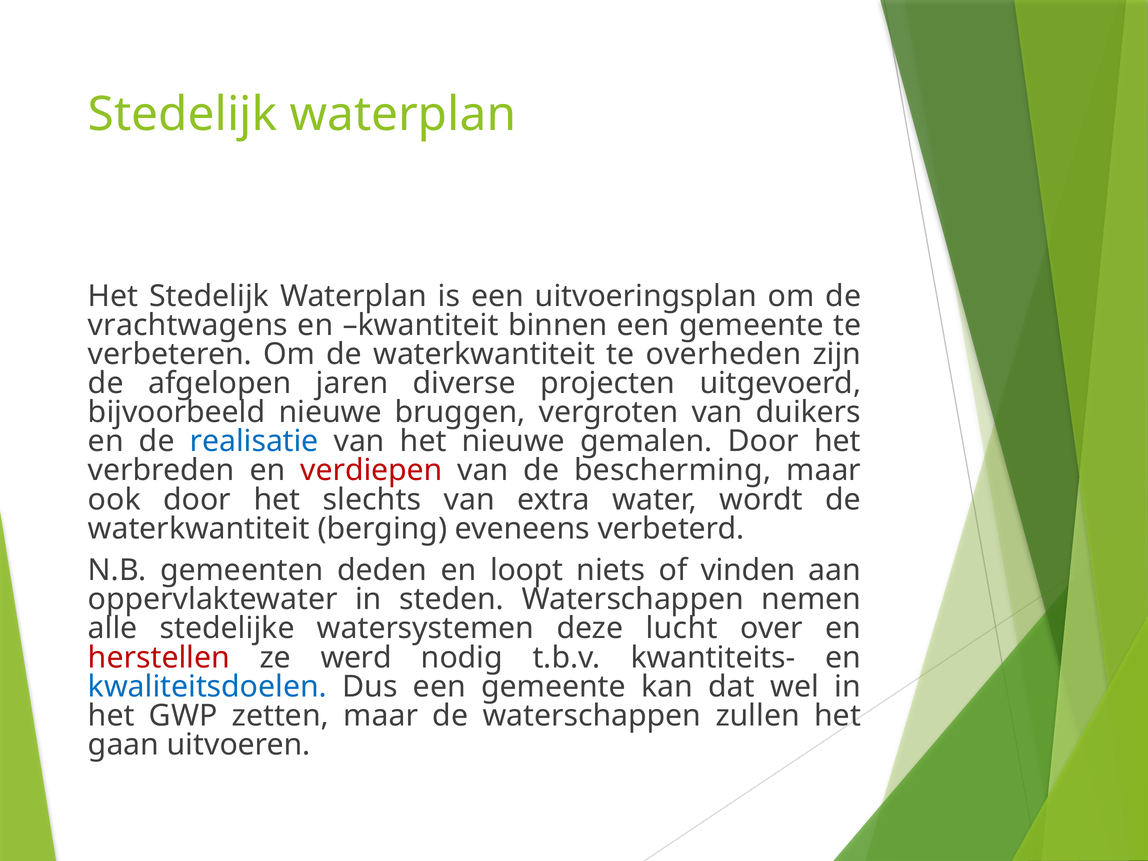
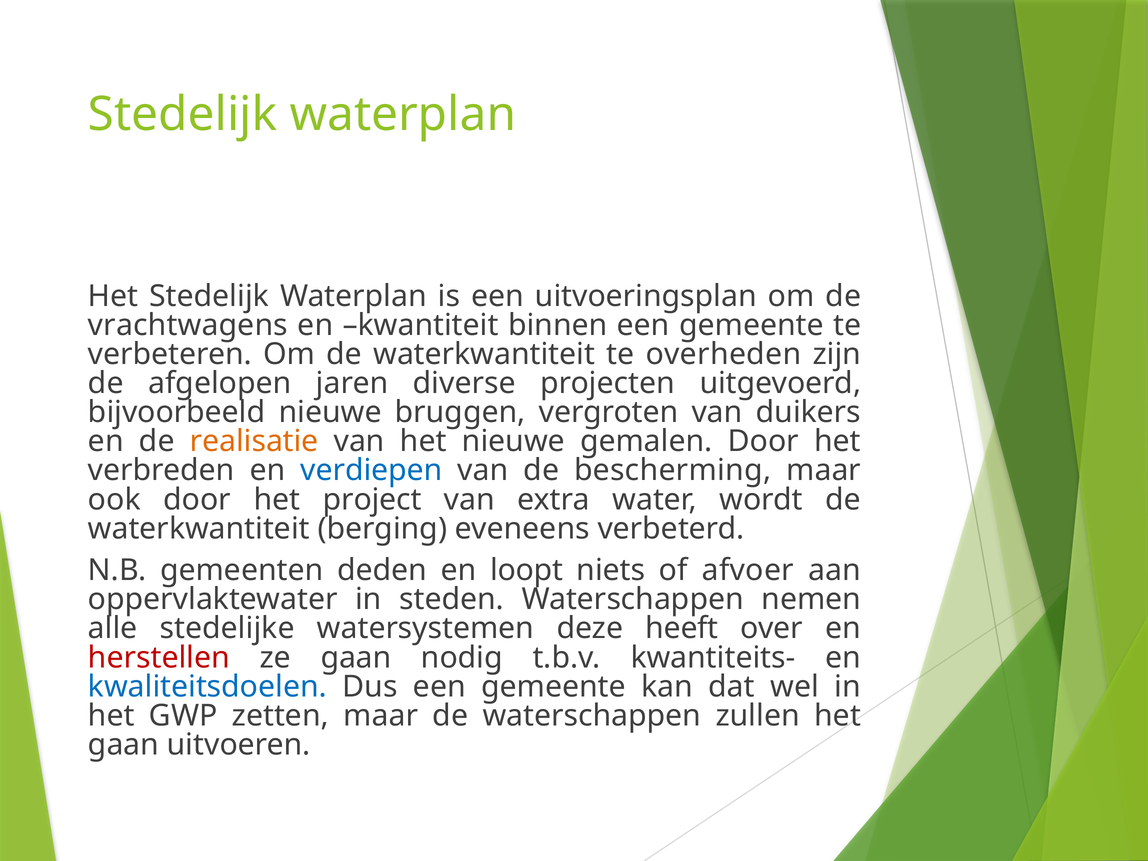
realisatie colour: blue -> orange (254, 441)
verdiepen colour: red -> blue (371, 470)
slechts: slechts -> project (372, 500)
vinden: vinden -> afvoer (748, 570)
lucht: lucht -> heeft (682, 629)
ze werd: werd -> gaan (356, 658)
